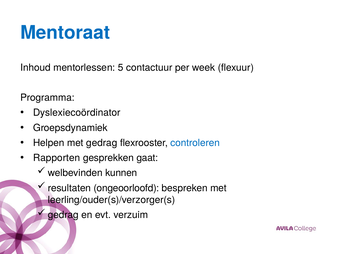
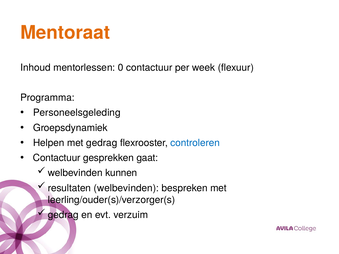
Mentoraat colour: blue -> orange (65, 33)
5: 5 -> 0 (121, 68)
Dyslexiecoördinator: Dyslexiecoördinator -> Personeelsgeleding (77, 113)
Rapporten: Rapporten -> Contactuur (57, 158)
resultaten ongeoorloofd: ongeoorloofd -> welbevinden (126, 188)
